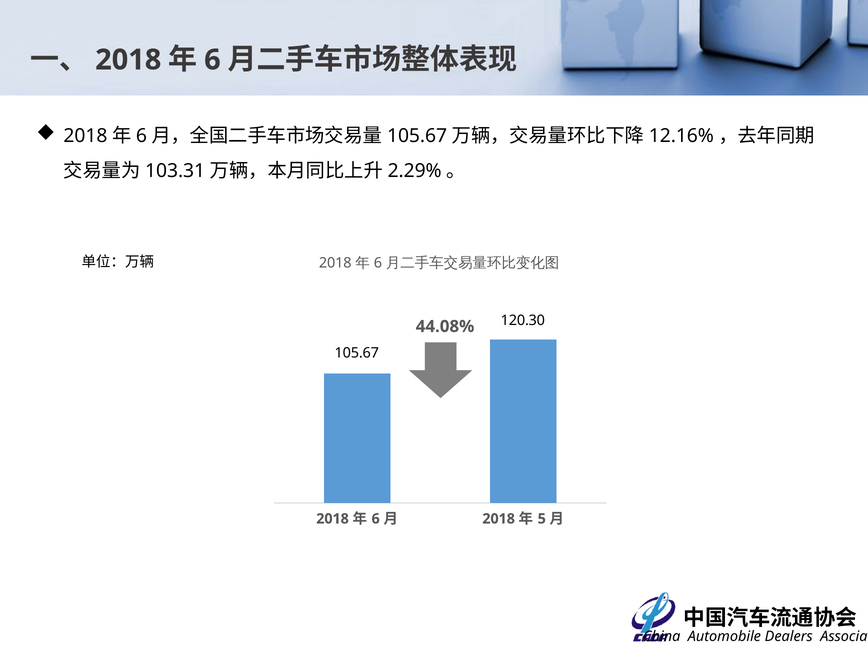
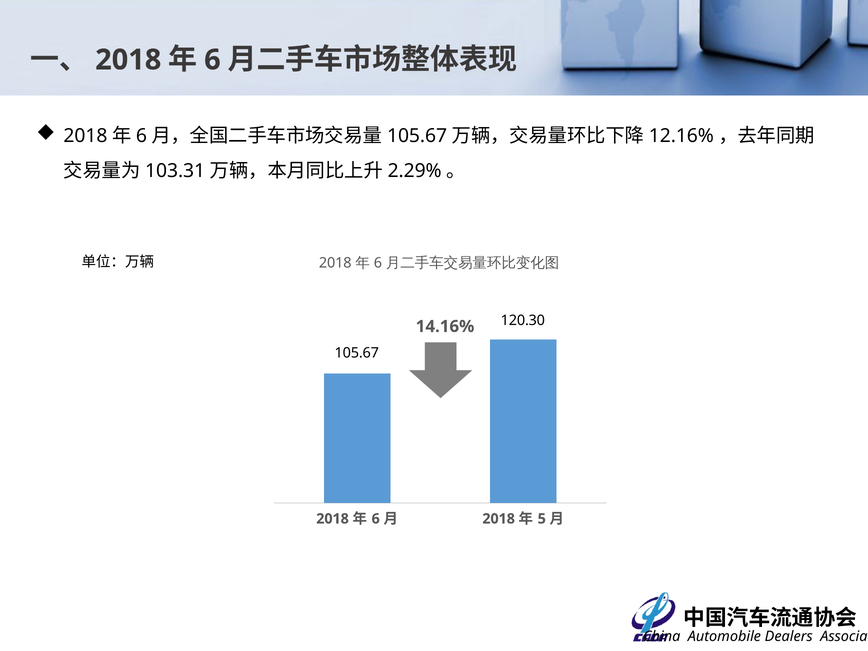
44.08%: 44.08% -> 14.16% (445, 326)
